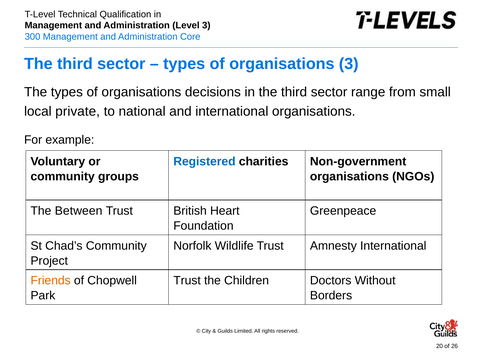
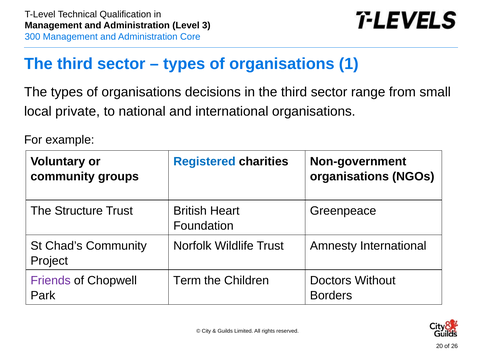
organisations 3: 3 -> 1 (349, 64)
Between: Between -> Structure (79, 211)
Friends colour: orange -> purple (51, 280)
Trust: Trust -> Term (187, 280)
